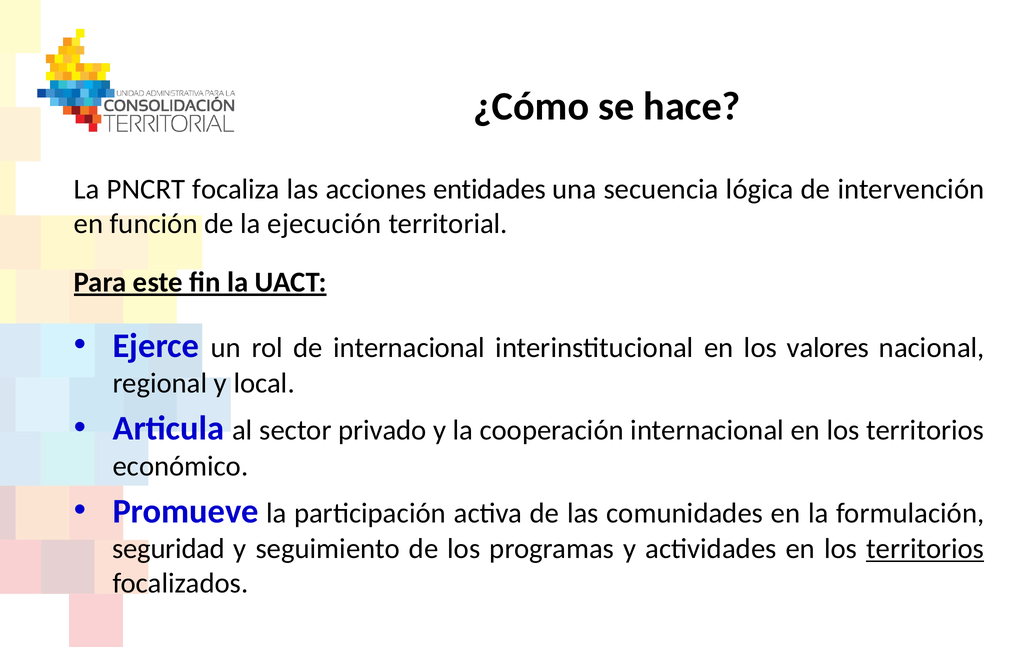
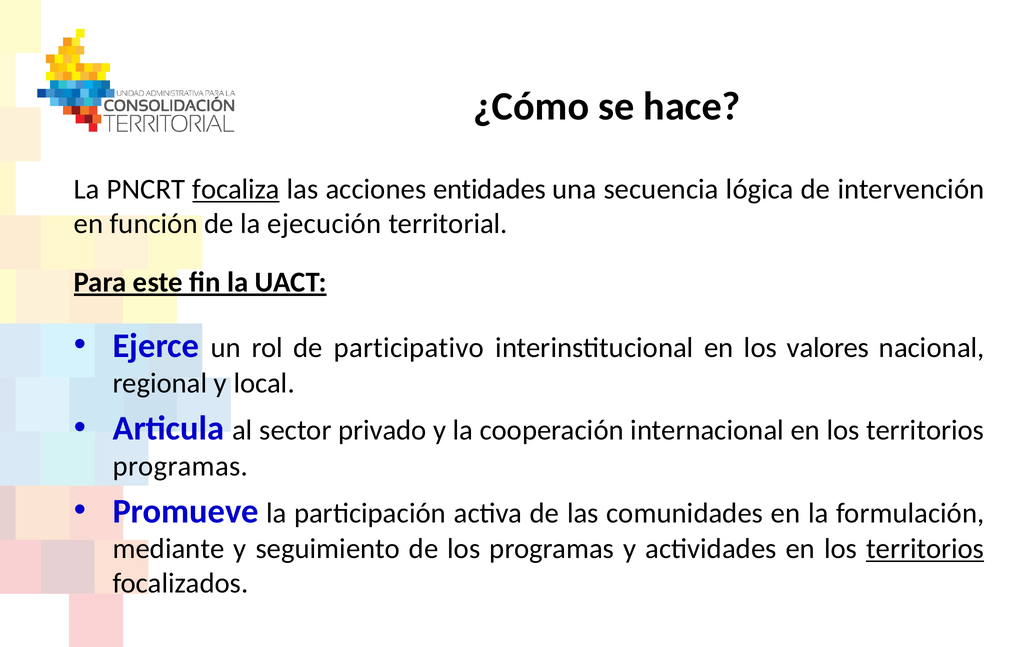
focaliza underline: none -> present (236, 189)
de internacional: internacional -> participativo (409, 348)
económico: económico -> programas (180, 466)
seguridad: seguridad -> mediante (169, 549)
